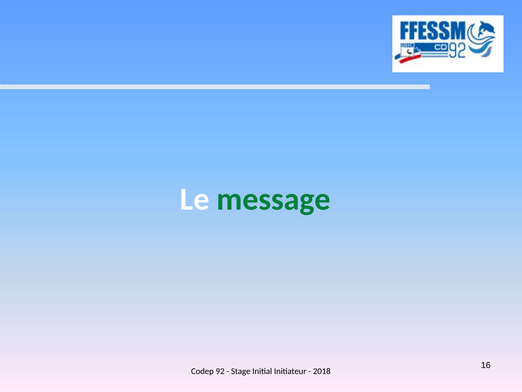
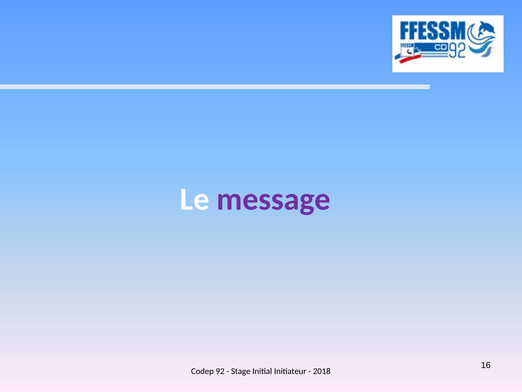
message colour: green -> purple (274, 199)
